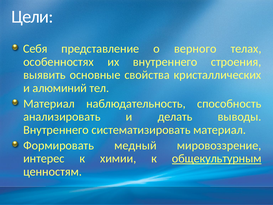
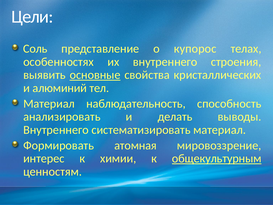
Себя: Себя -> Соль (35, 49)
верного: верного -> купорос (195, 49)
основные underline: none -> present (95, 75)
медный: медный -> атомная (135, 145)
